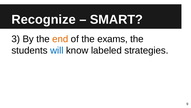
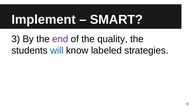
Recognize: Recognize -> Implement (44, 19)
end colour: orange -> purple (60, 39)
exams: exams -> quality (112, 39)
